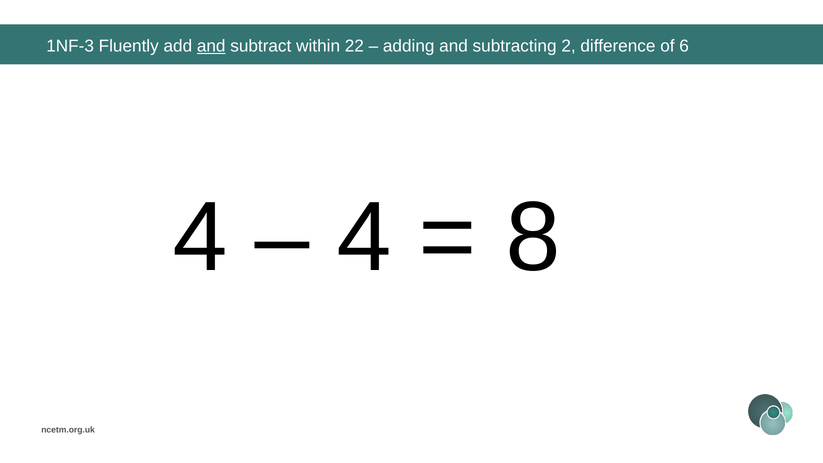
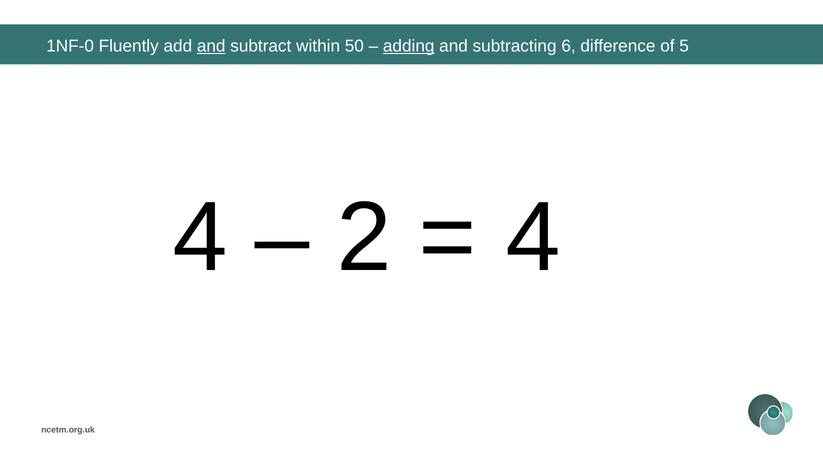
1NF-3: 1NF-3 -> 1NF-0 (70, 46)
22: 22 -> 50 (354, 46)
adding underline: none -> present (409, 46)
2: 2 -> 6 (569, 46)
6: 6 -> 5 (684, 46)
4: 4 -> 2 (364, 238)
8: 8 -> 4 (533, 238)
